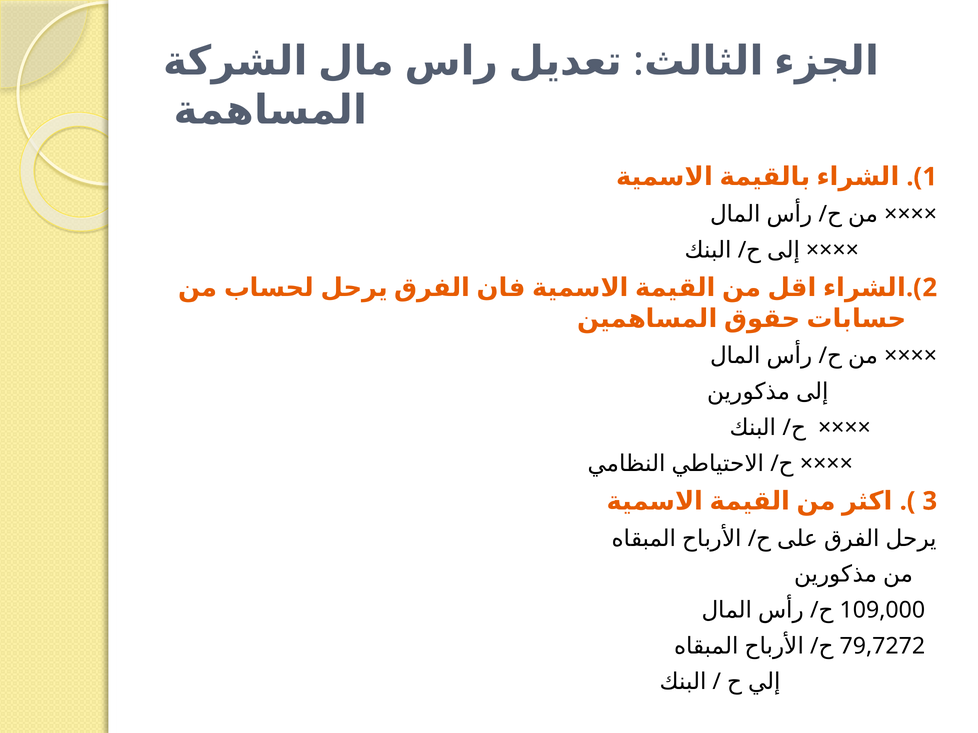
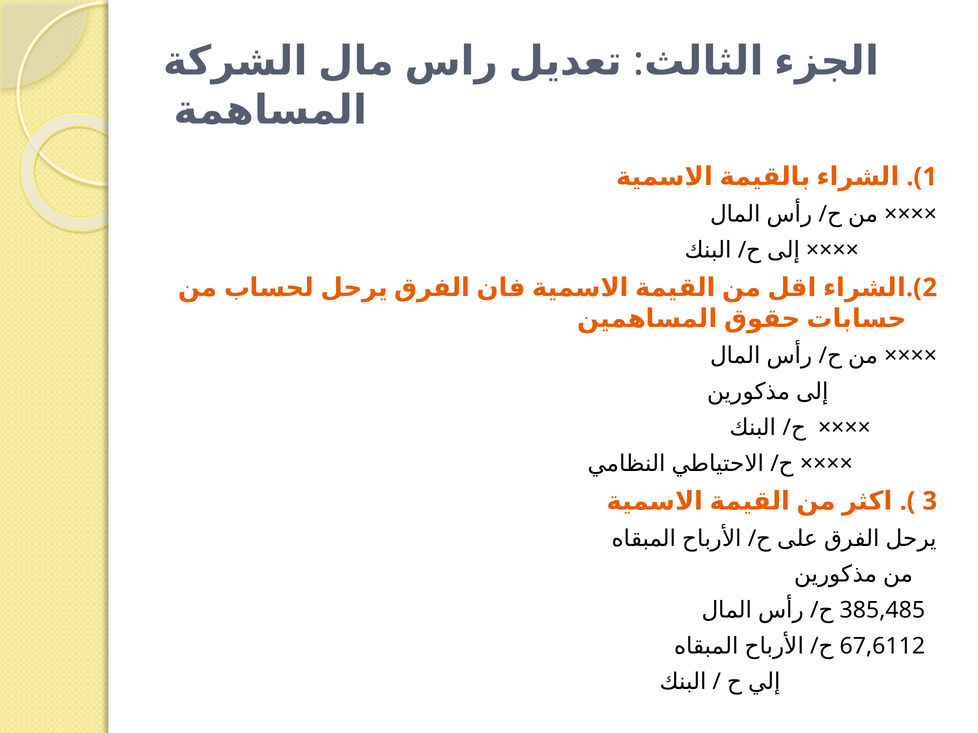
109,000: 109,000 -> 385,485 (882, 611)
79,7272: 79,7272 -> 67,6112 (882, 646)
